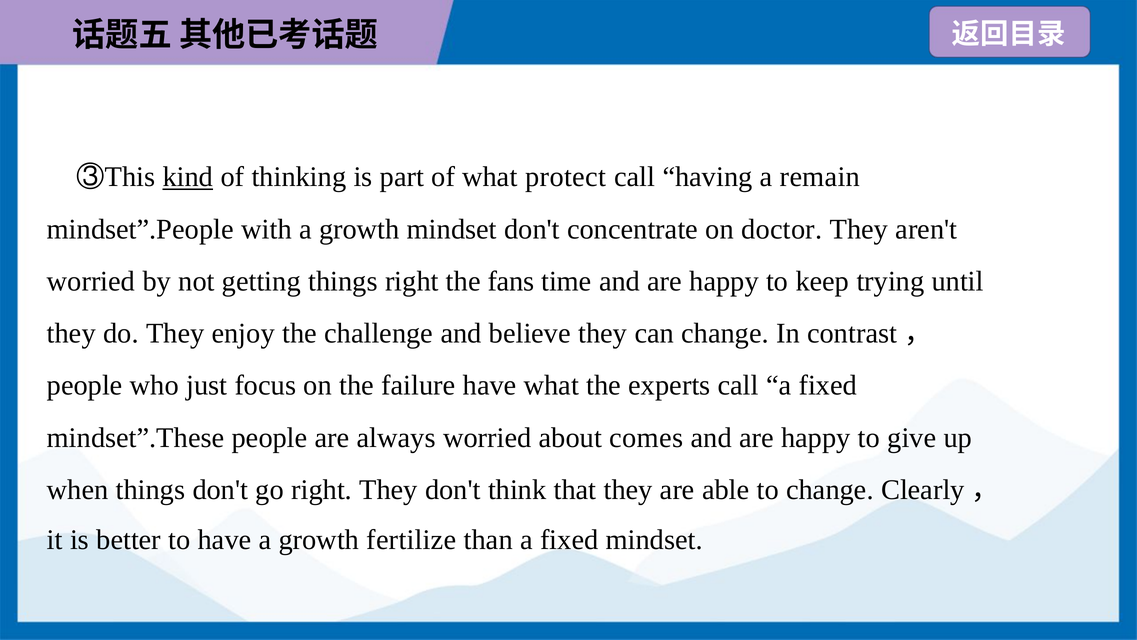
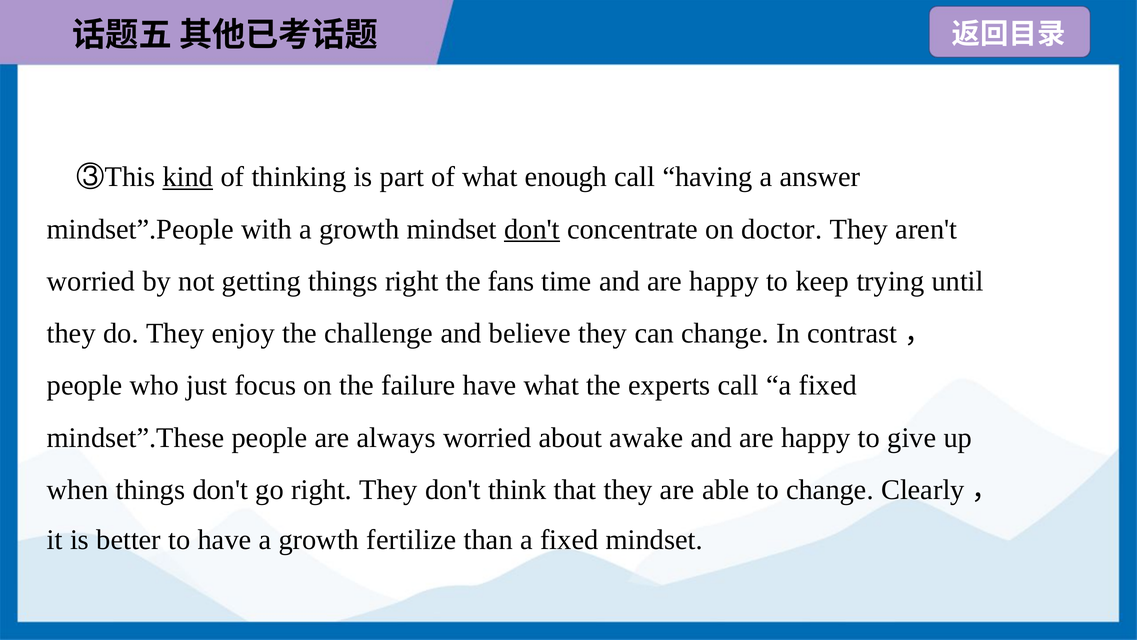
protect: protect -> enough (566, 177)
remain: remain -> answer (820, 177)
don't underline: none -> present (532, 229)
comes: comes -> awake (646, 437)
